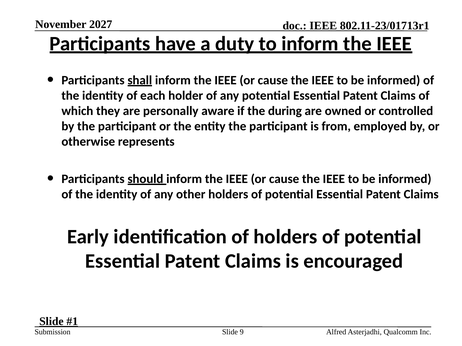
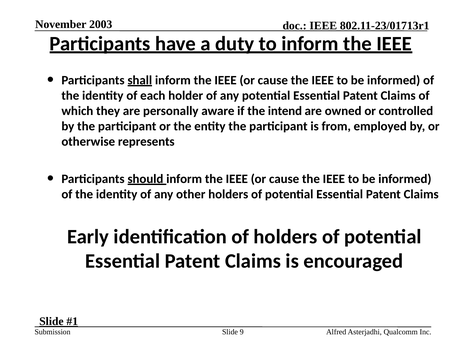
2027: 2027 -> 2003 (101, 24)
during: during -> intend (285, 111)
